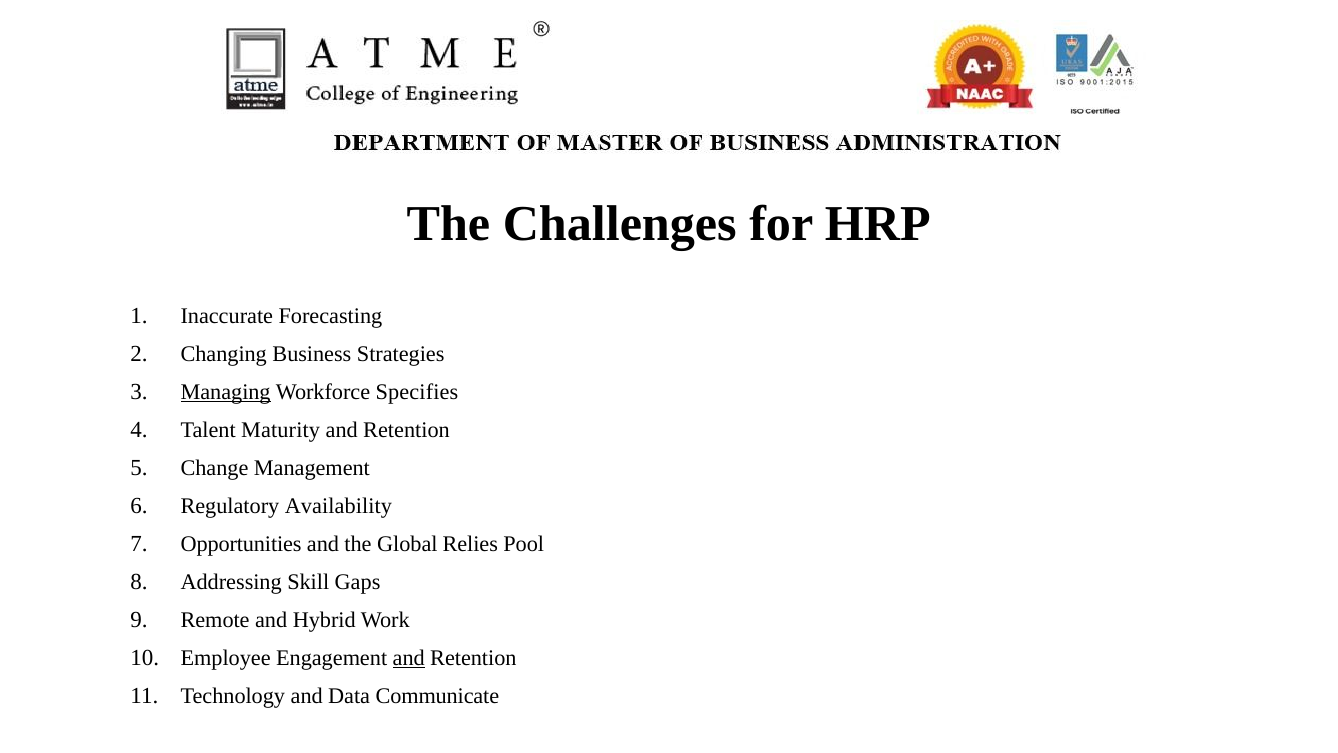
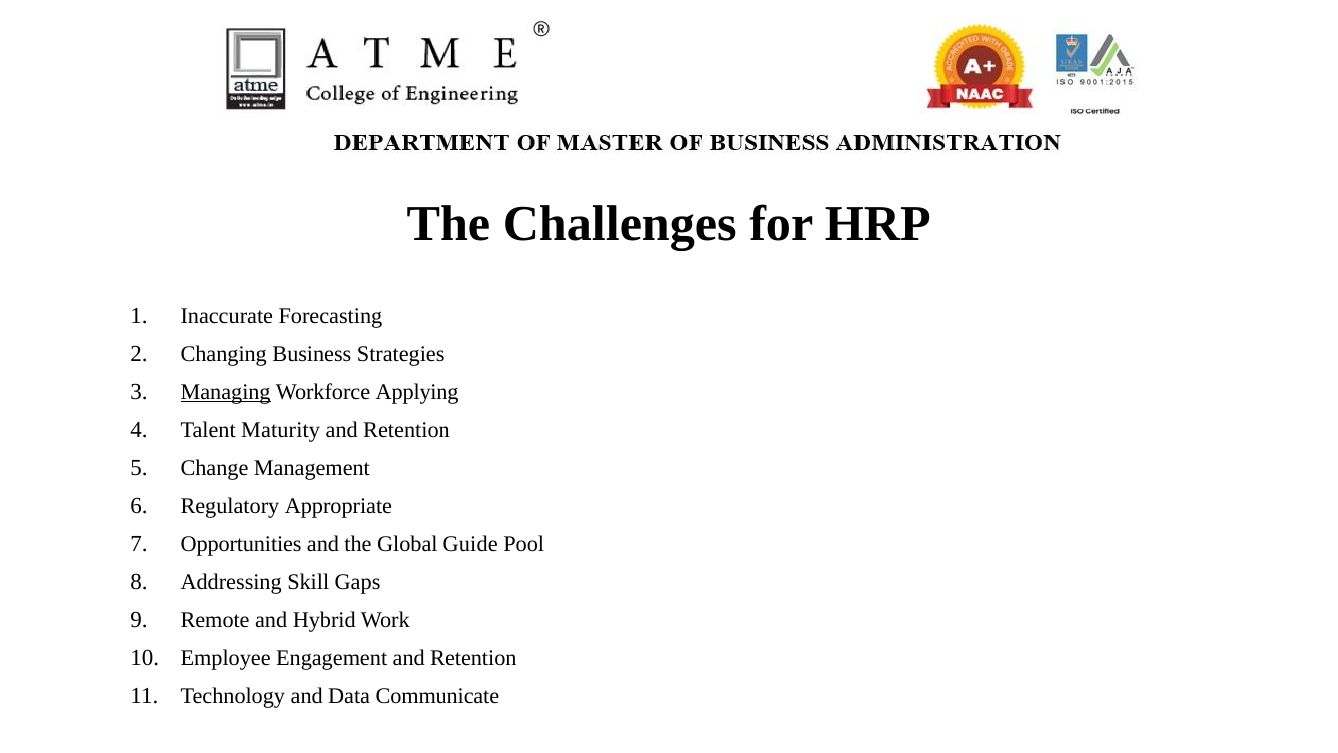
Specifies: Specifies -> Applying (417, 392)
Availability: Availability -> Appropriate (338, 506)
Relies: Relies -> Guide (470, 544)
and underline: present -> none (409, 658)
